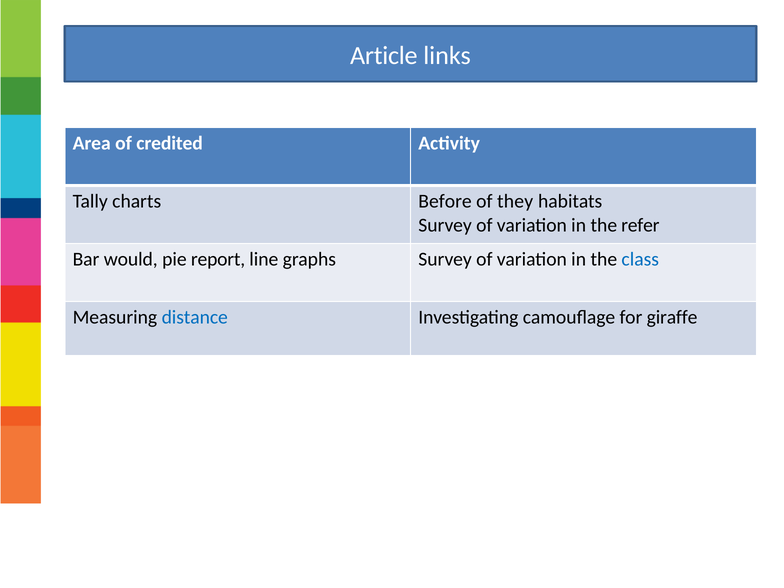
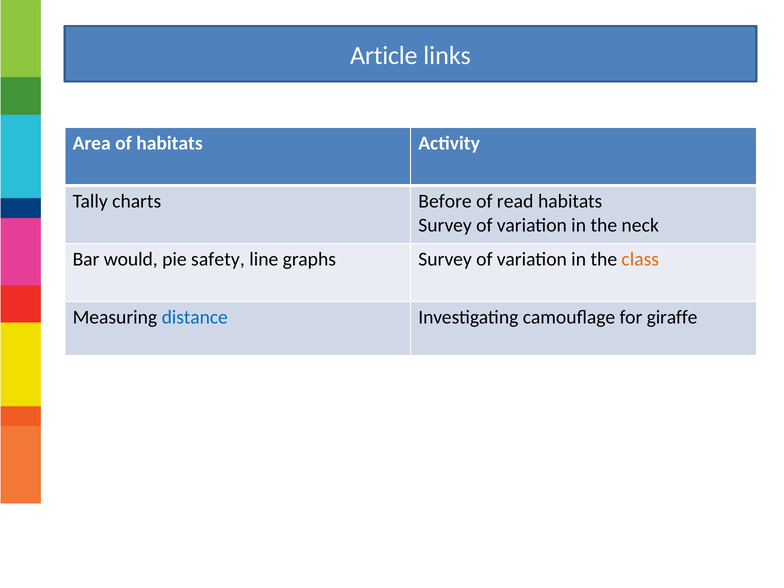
of credited: credited -> habitats (170, 143)
they: they -> read (515, 201)
refer: refer -> neck (640, 225)
report: report -> safety (218, 259)
class colour: blue -> orange (640, 259)
